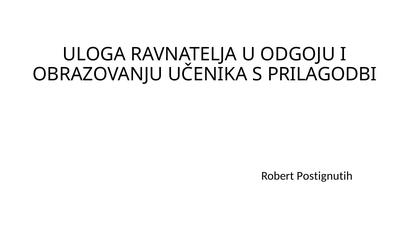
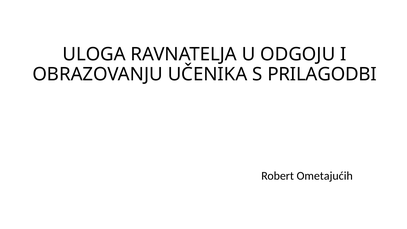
Postignutih: Postignutih -> Ometajućih (325, 176)
